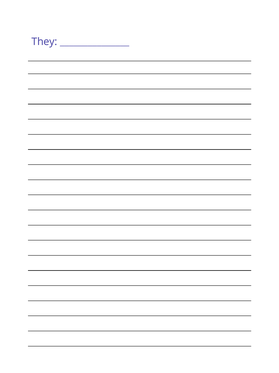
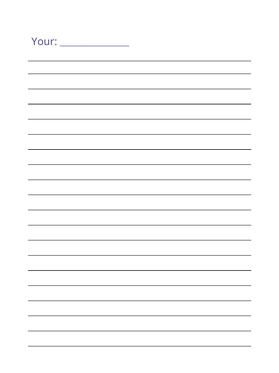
They: They -> Your (44, 42)
